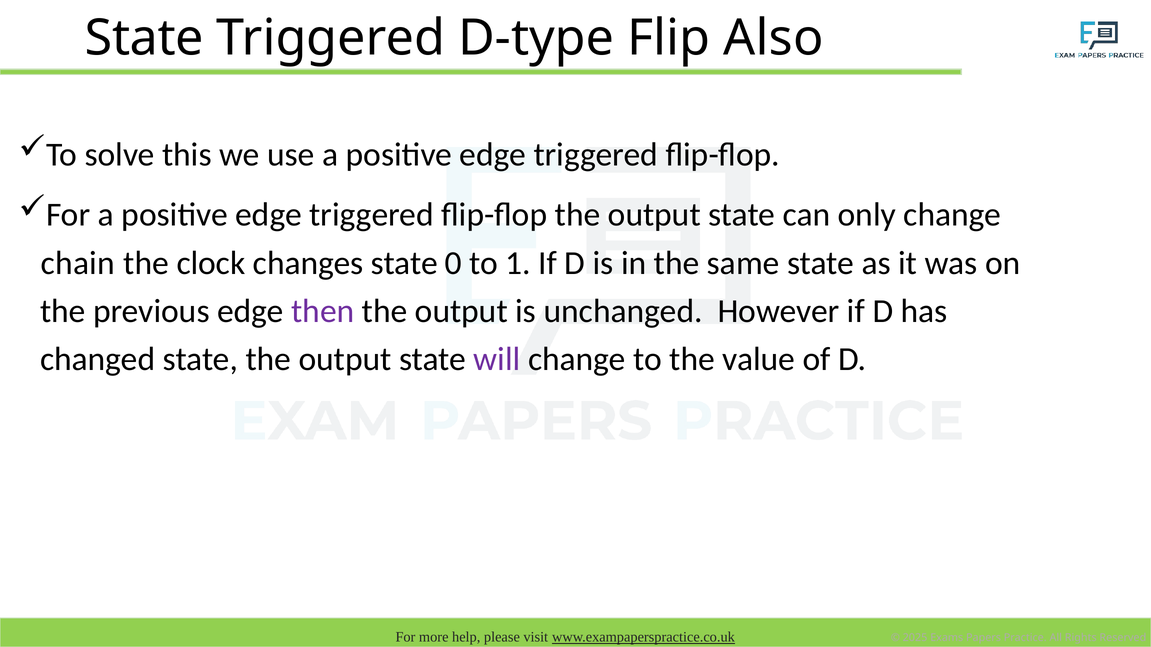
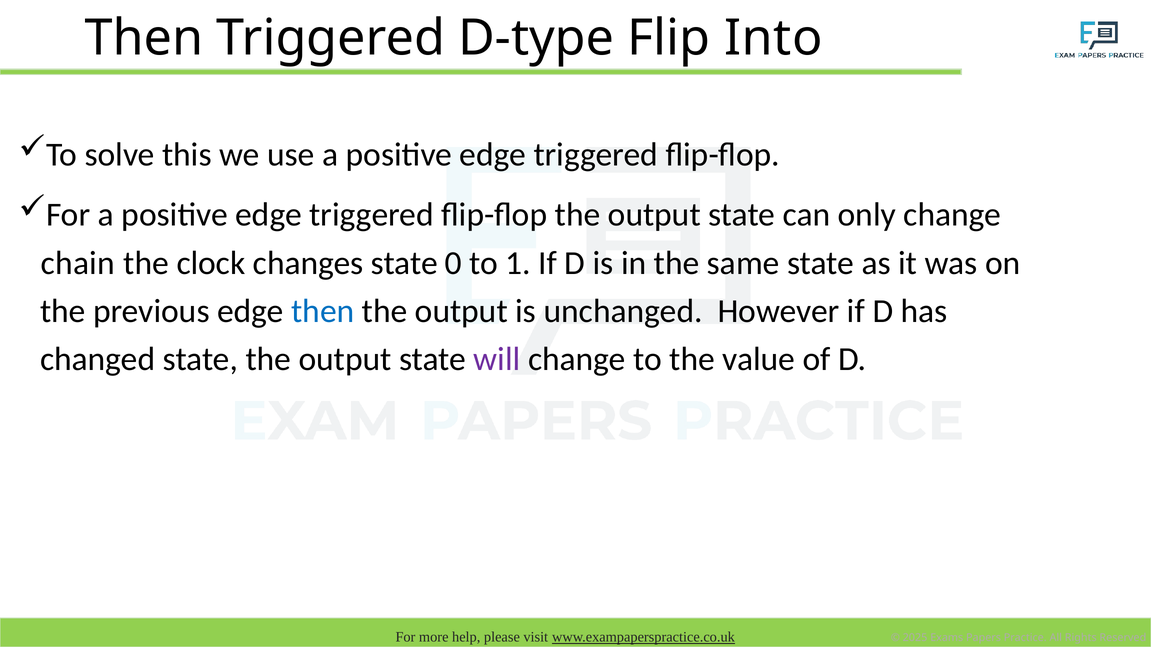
State: State -> Then (144, 38)
Also: Also -> Into (773, 38)
then colour: purple -> blue (323, 311)
